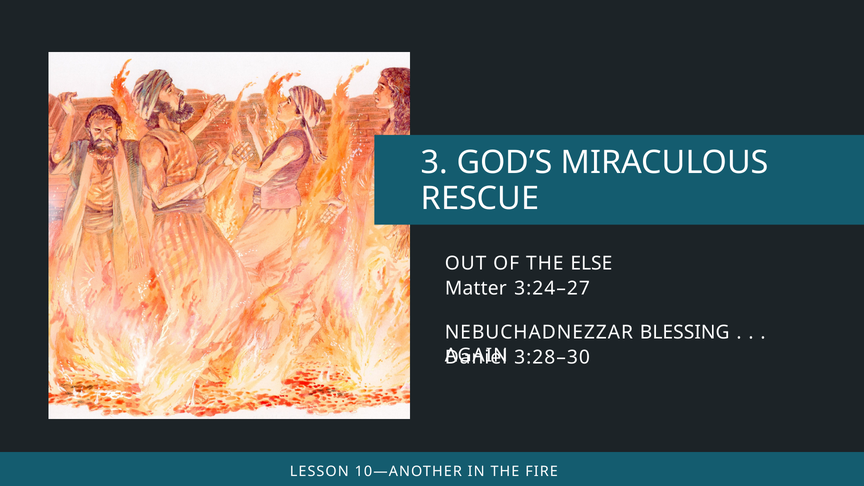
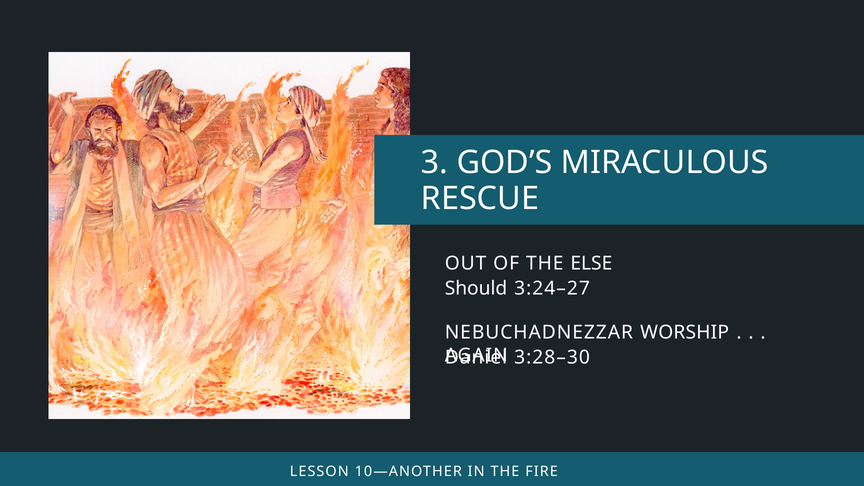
Matter: Matter -> Should (476, 288)
BLESSING: BLESSING -> WORSHIP (685, 332)
